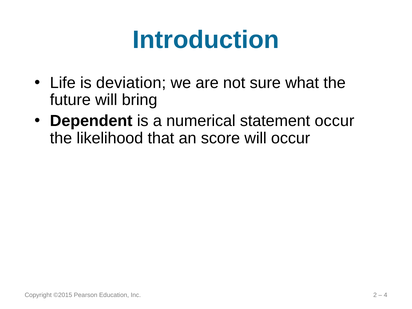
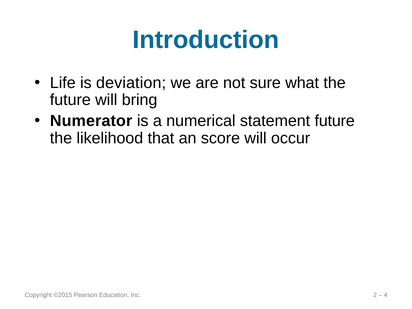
Dependent: Dependent -> Numerator (91, 121)
statement occur: occur -> future (335, 121)
